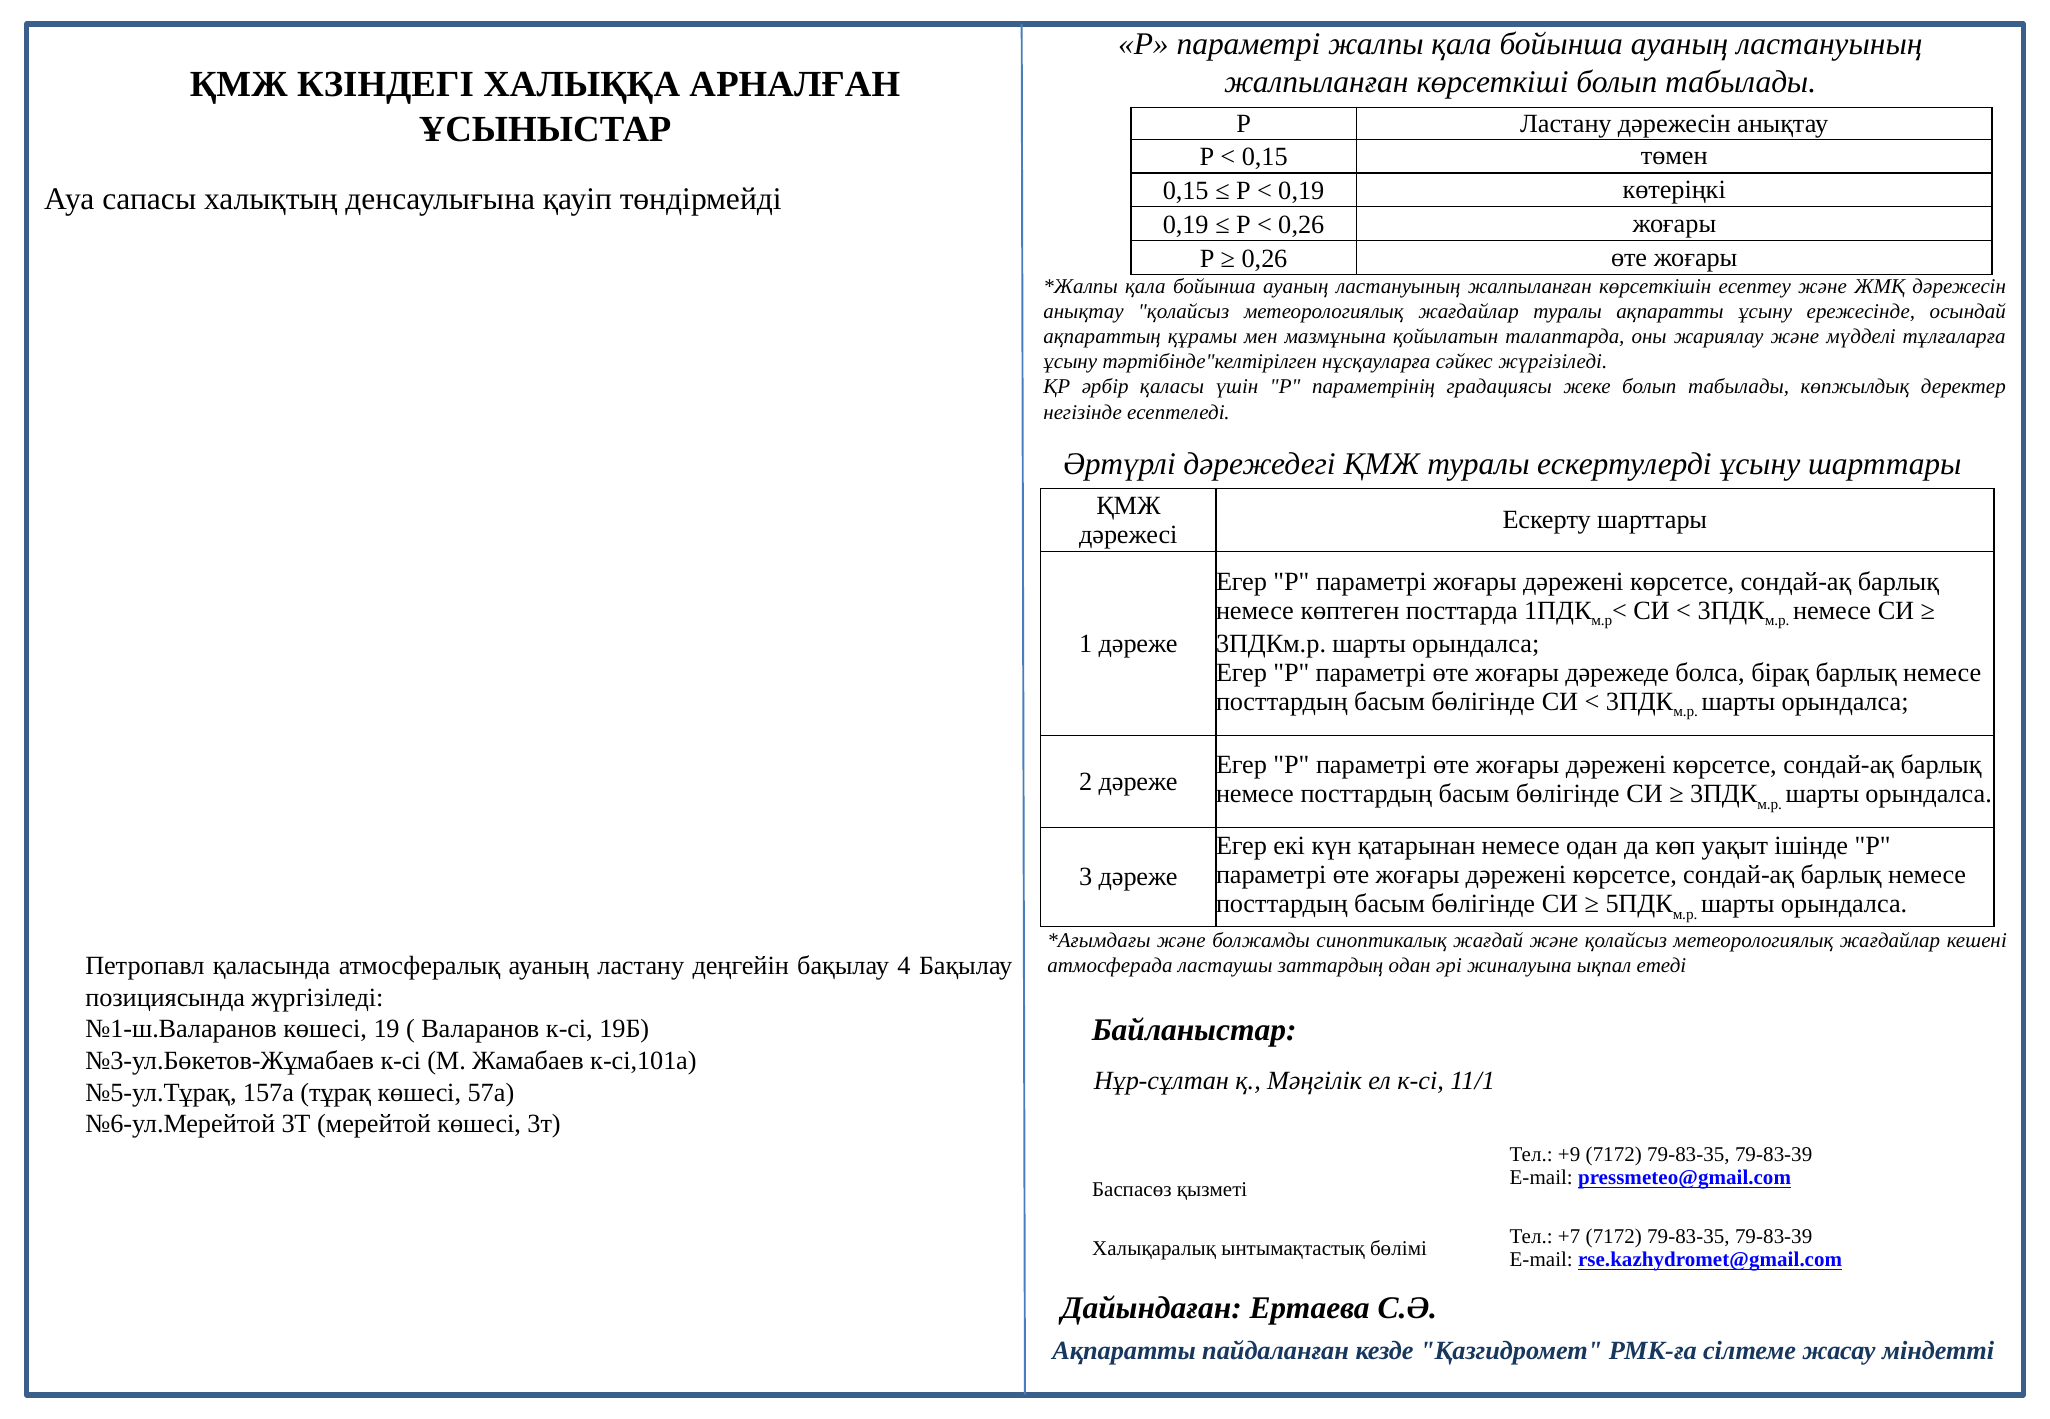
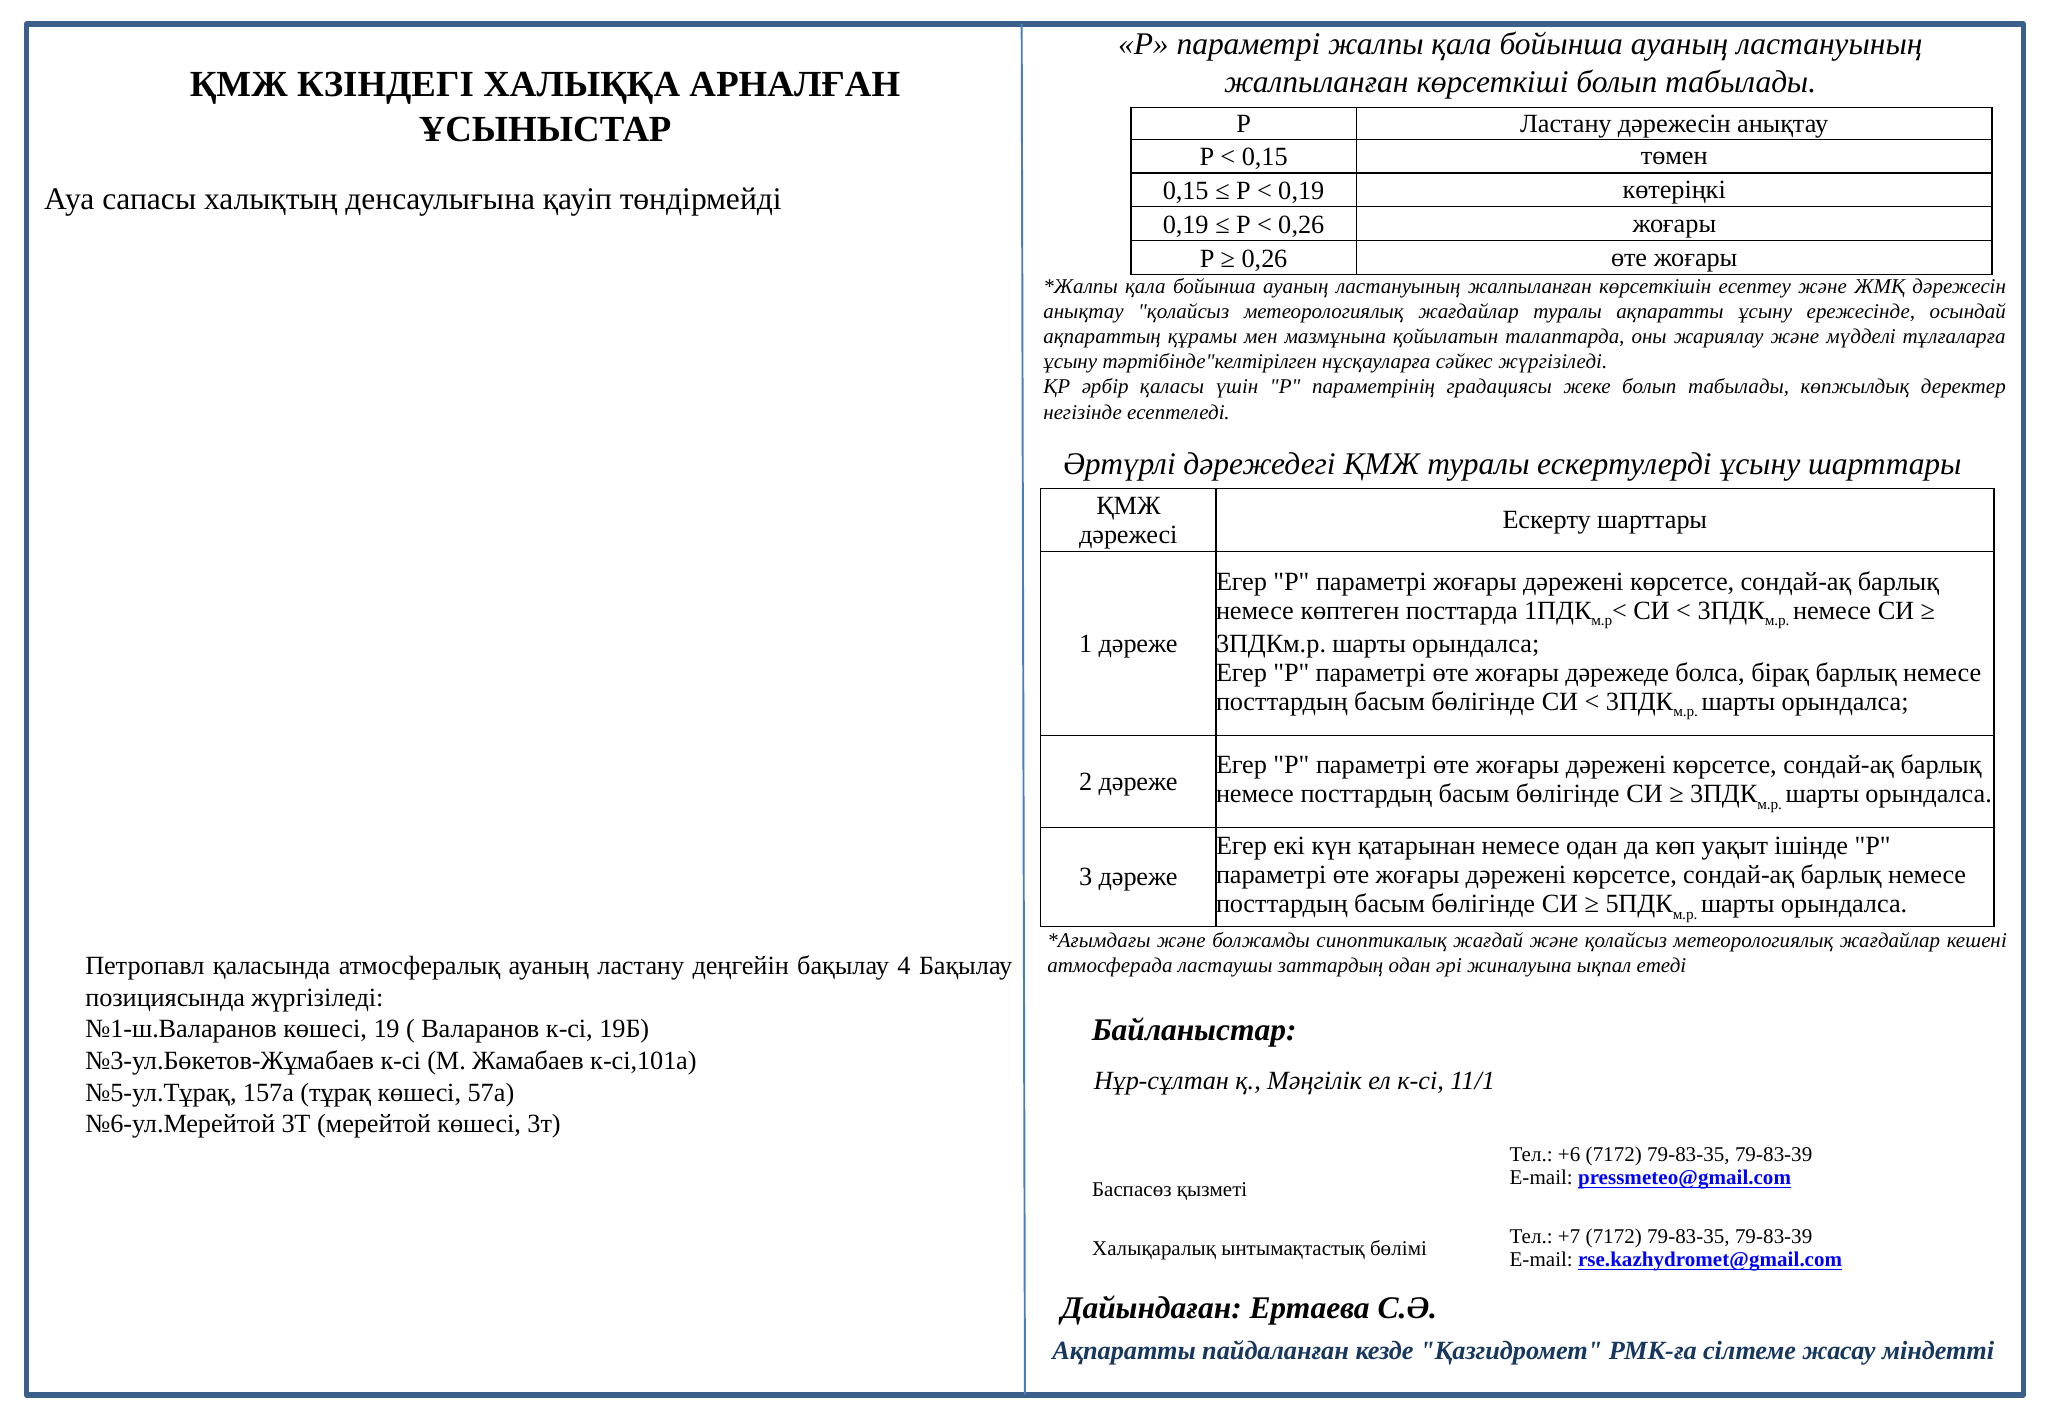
+9: +9 -> +6 (1569, 1155)
